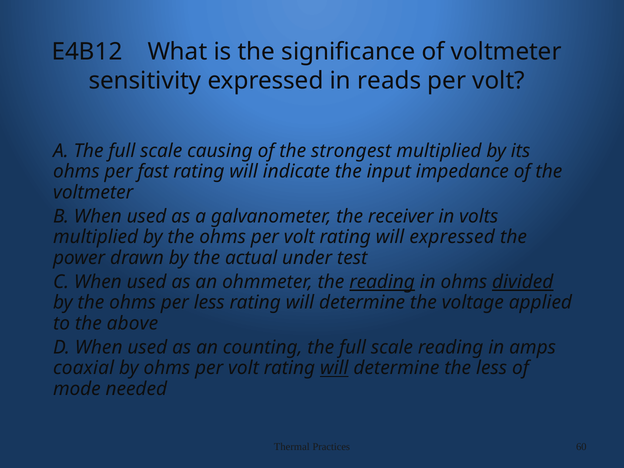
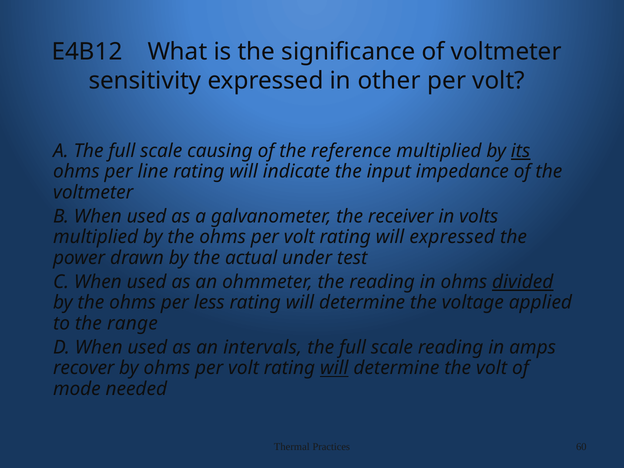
reads: reads -> other (389, 81)
strongest: strongest -> reference (351, 151)
its underline: none -> present (521, 151)
fast: fast -> line (153, 172)
reading underline: present -> none (382, 282)
above: above -> range (132, 323)
counting: counting -> intervals (263, 348)
coaxial: coaxial -> recover (84, 368)
the less: less -> volt (492, 368)
